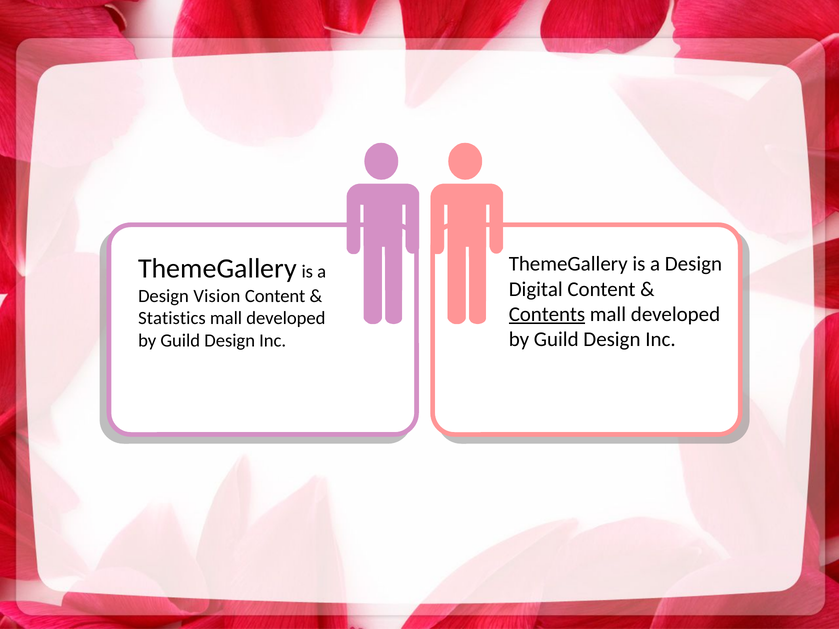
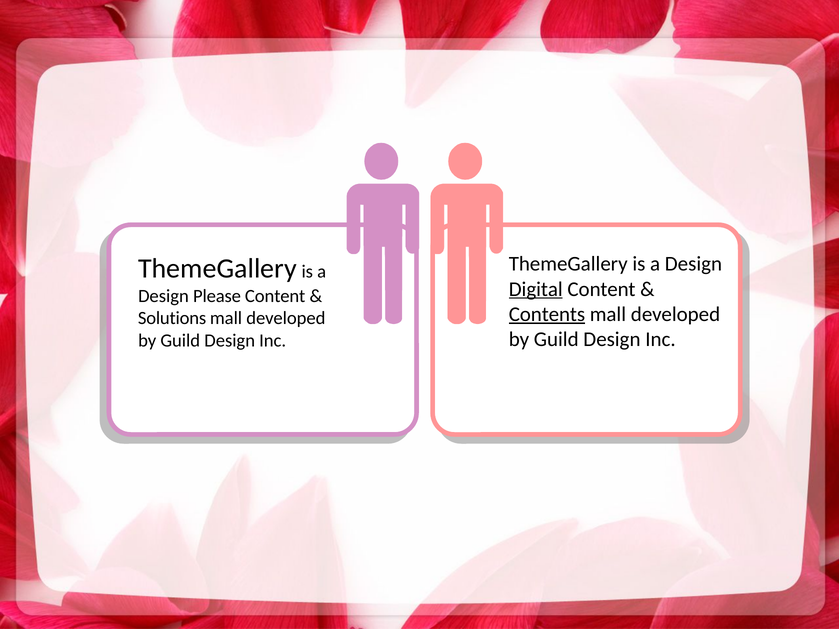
Digital underline: none -> present (536, 289)
Vision: Vision -> Please (217, 296)
Statistics: Statistics -> Solutions (172, 318)
